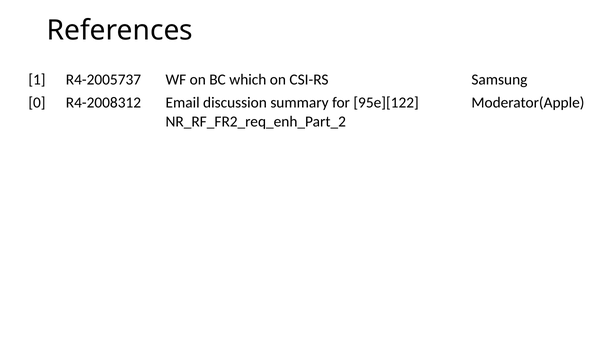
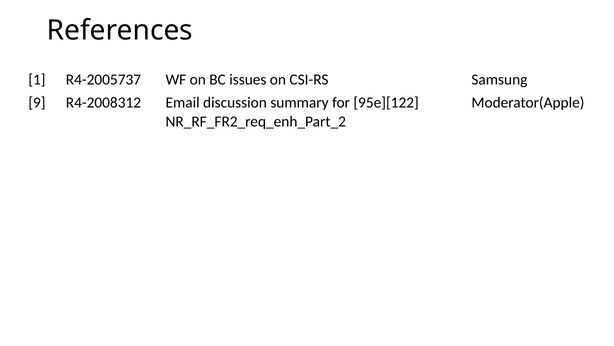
which: which -> issues (248, 79)
0: 0 -> 9 (37, 103)
